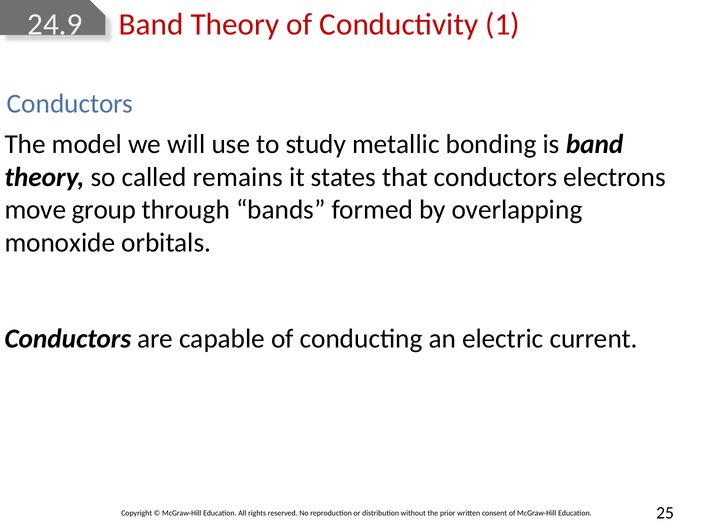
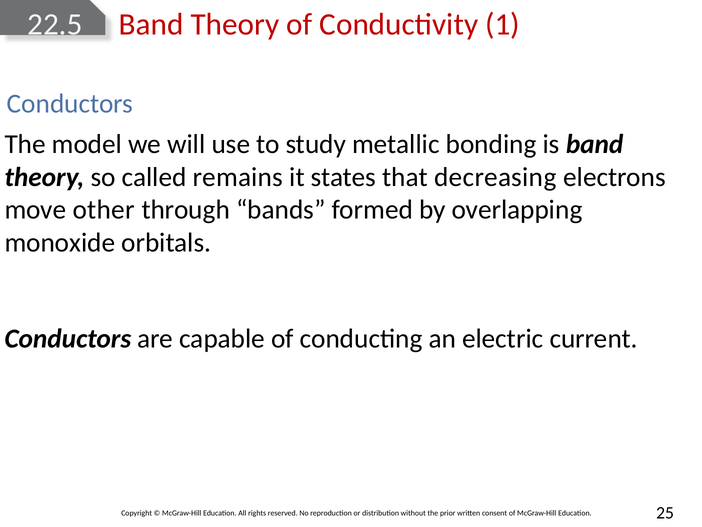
24.9: 24.9 -> 22.5 (55, 24)
that conductors: conductors -> decreasing (495, 177)
group: group -> other (104, 210)
